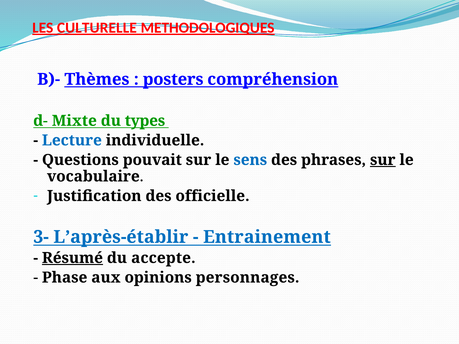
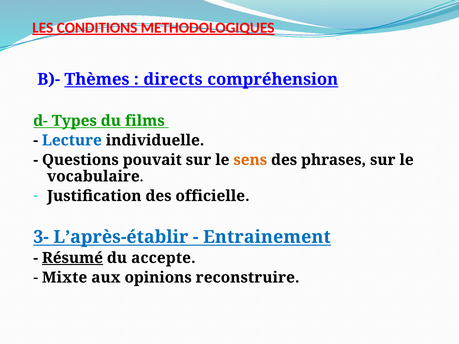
CULTURELLE: CULTURELLE -> CONDITIONS (97, 28)
posters: posters -> directs (173, 79)
Mixte: Mixte -> Types (74, 121)
types: types -> films (145, 121)
sens colour: blue -> orange (250, 160)
sur underline: present -> none (383, 160)
Phase: Phase -> Mixte (65, 278)
personnages: personnages -> reconstruire (248, 278)
